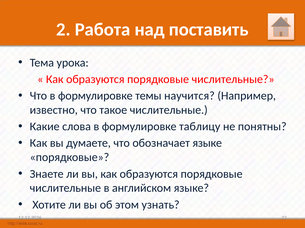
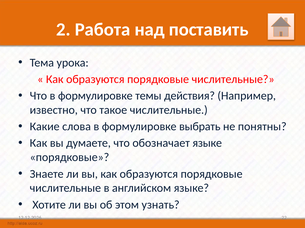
научится: научится -> действия (190, 96)
таблицу: таблицу -> выбрать (200, 127)
